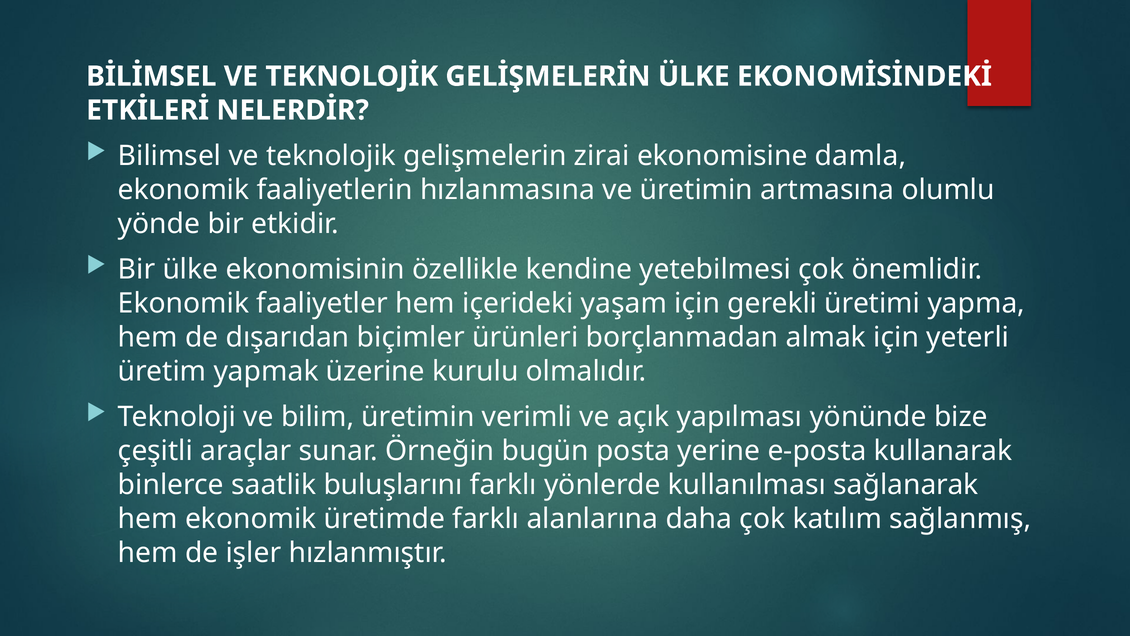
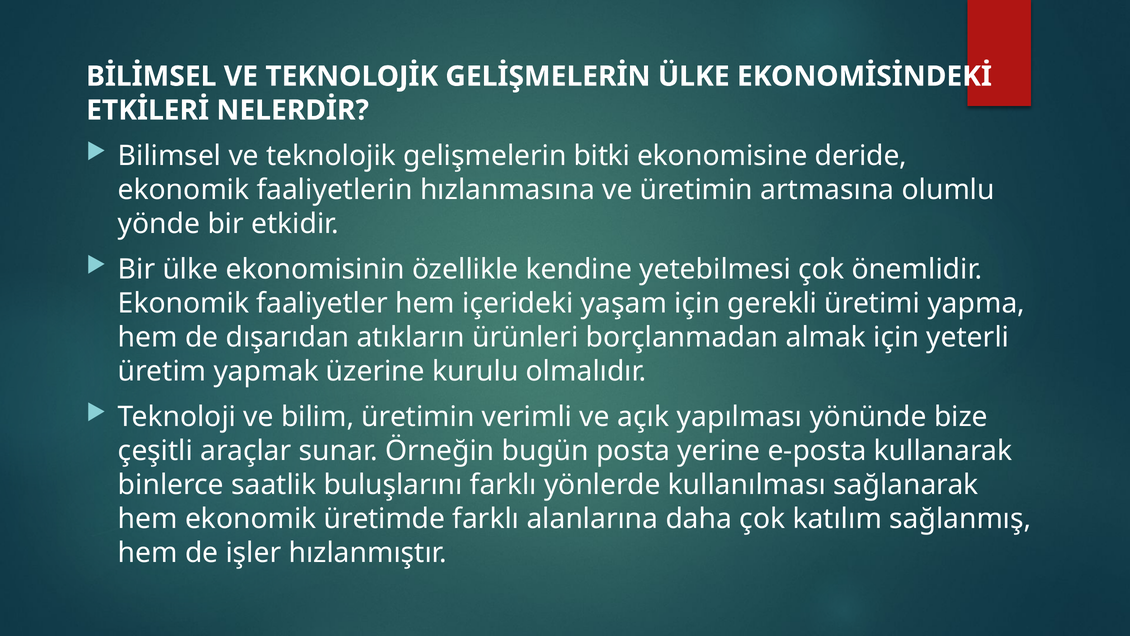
zirai: zirai -> bitki (602, 156)
damla: damla -> deride (861, 156)
biçimler: biçimler -> atıkların (411, 337)
